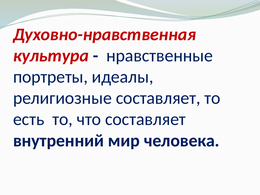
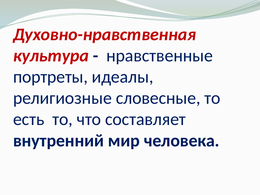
религиозные составляет: составляет -> словесные (158, 98)
